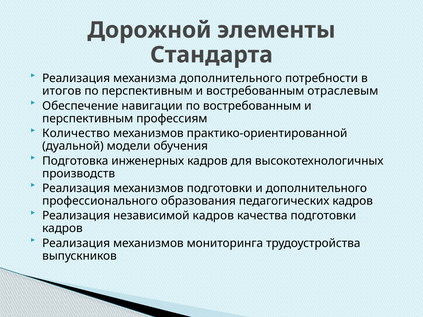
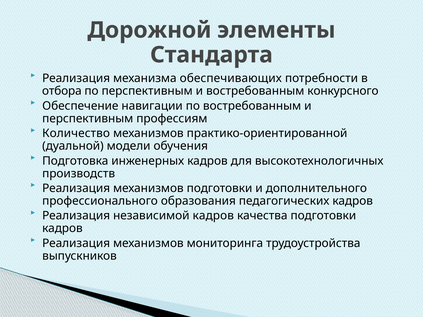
механизма дополнительного: дополнительного -> обеспечивающих (231, 78)
итогов: итогов -> отбора (62, 91)
отраслевым: отраслевым -> конкурсного (343, 91)
